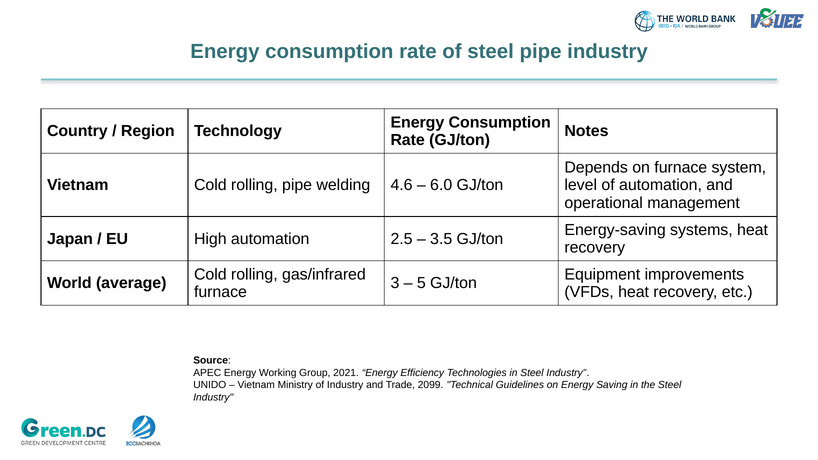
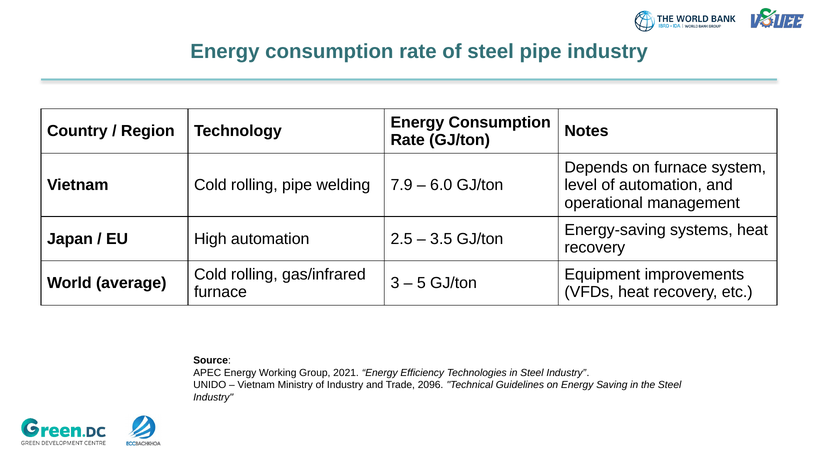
4.6: 4.6 -> 7.9 (402, 185)
2099: 2099 -> 2096 (431, 385)
